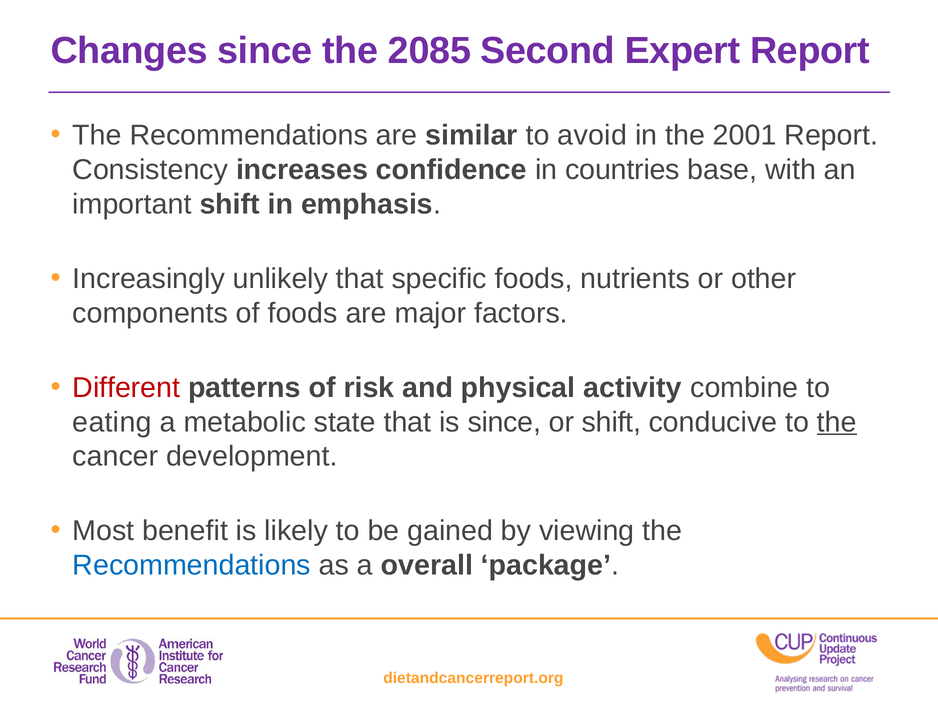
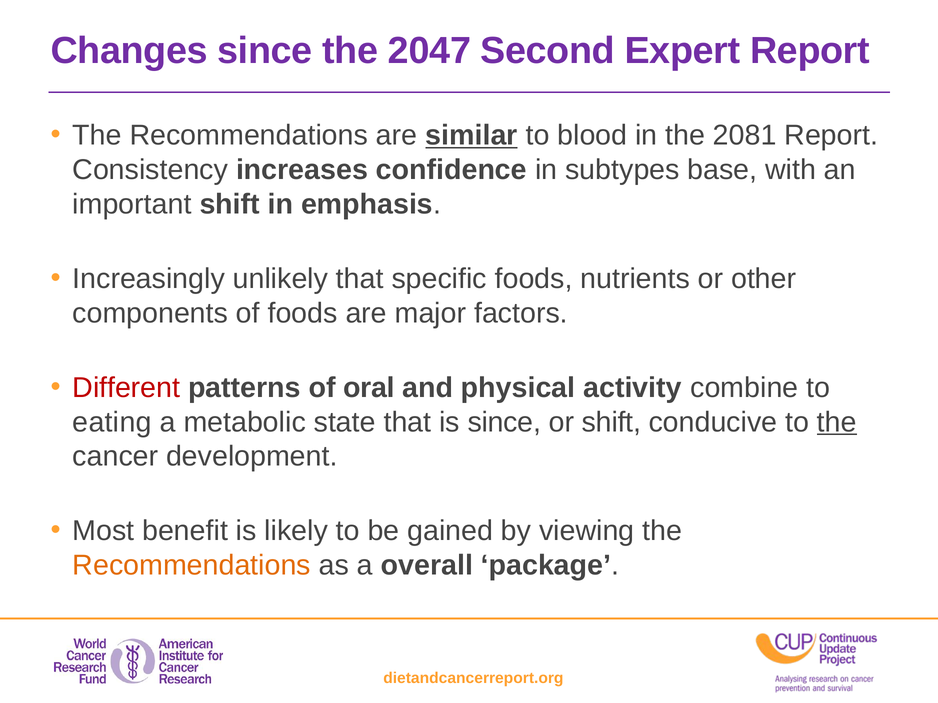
2085: 2085 -> 2047 (429, 51)
similar underline: none -> present (472, 136)
avoid: avoid -> blood (592, 136)
2001: 2001 -> 2081 (745, 136)
countries: countries -> subtypes (622, 170)
risk: risk -> oral (369, 388)
Recommendations colour: blue -> orange (192, 566)
